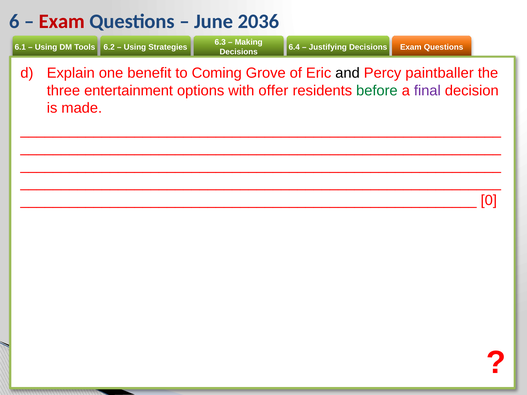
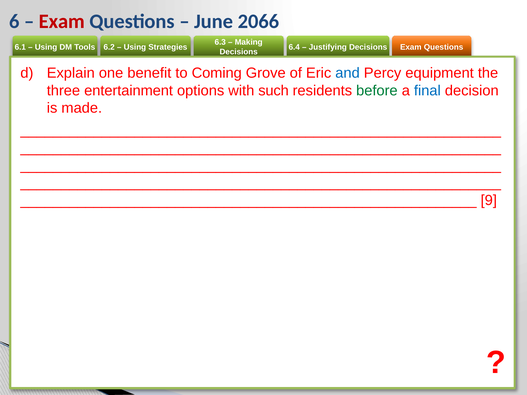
2036: 2036 -> 2066 (259, 21)
and colour: black -> blue (348, 73)
paintballer: paintballer -> equipment (440, 73)
offer: offer -> such (274, 91)
final colour: purple -> blue (427, 91)
0: 0 -> 9 (489, 200)
